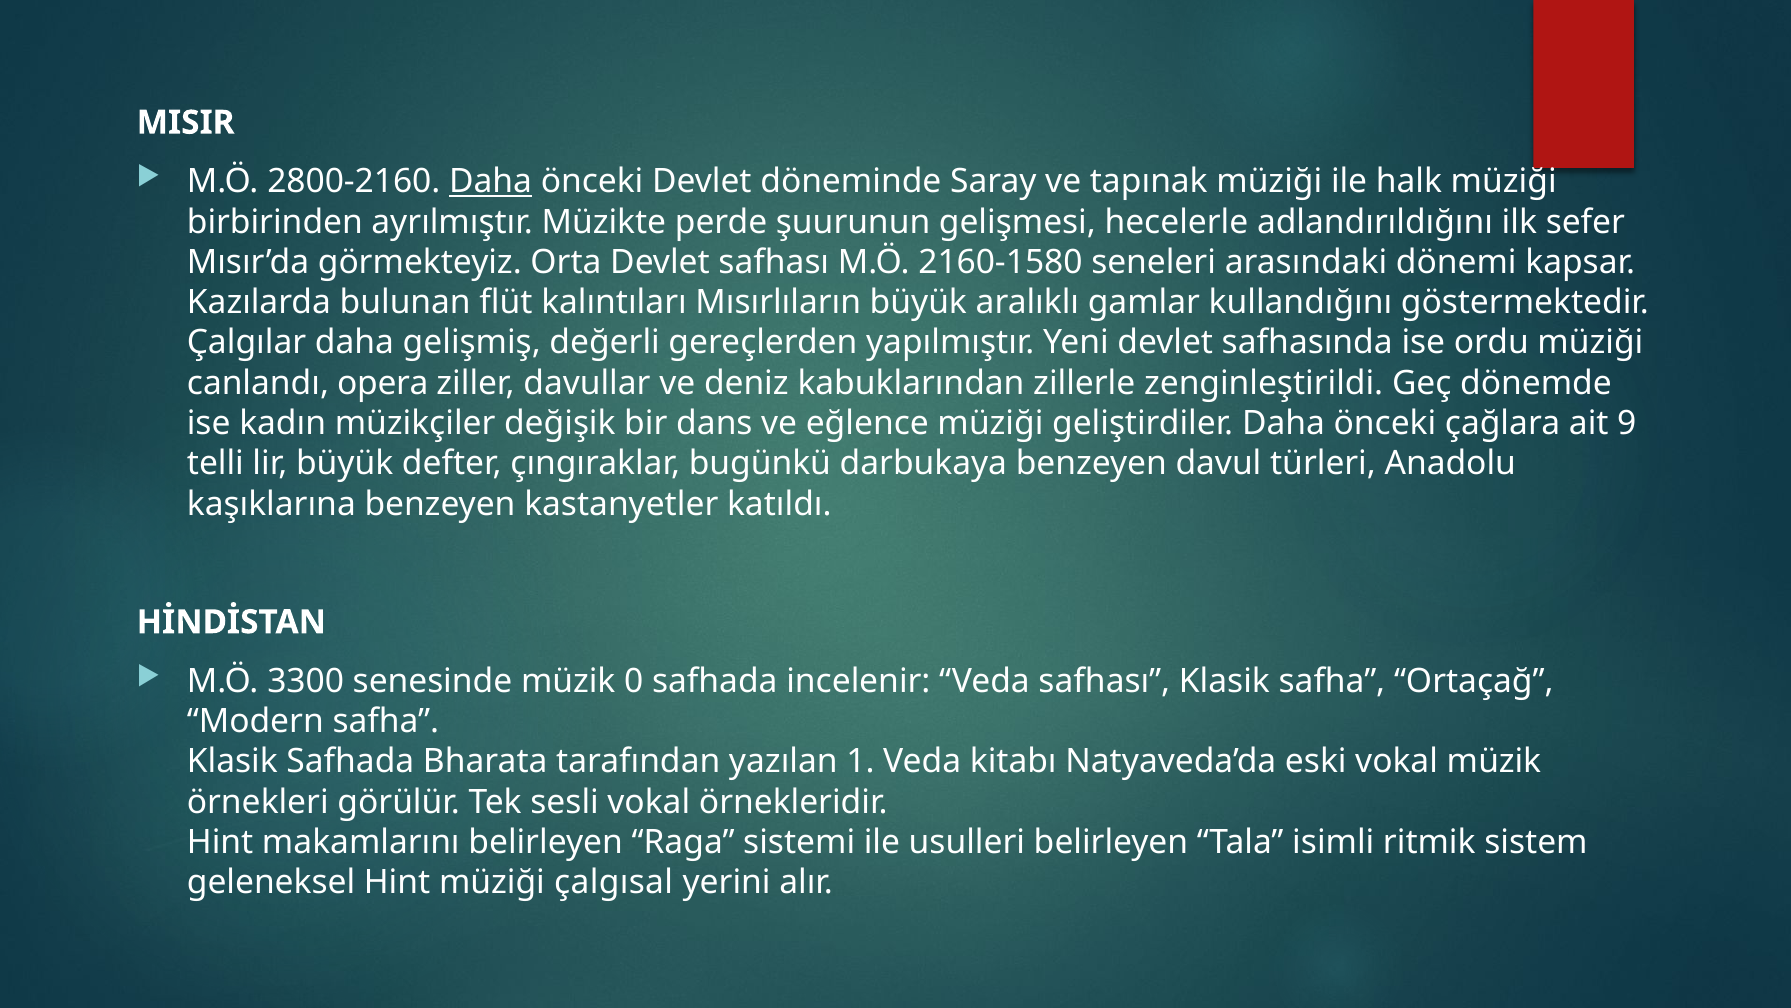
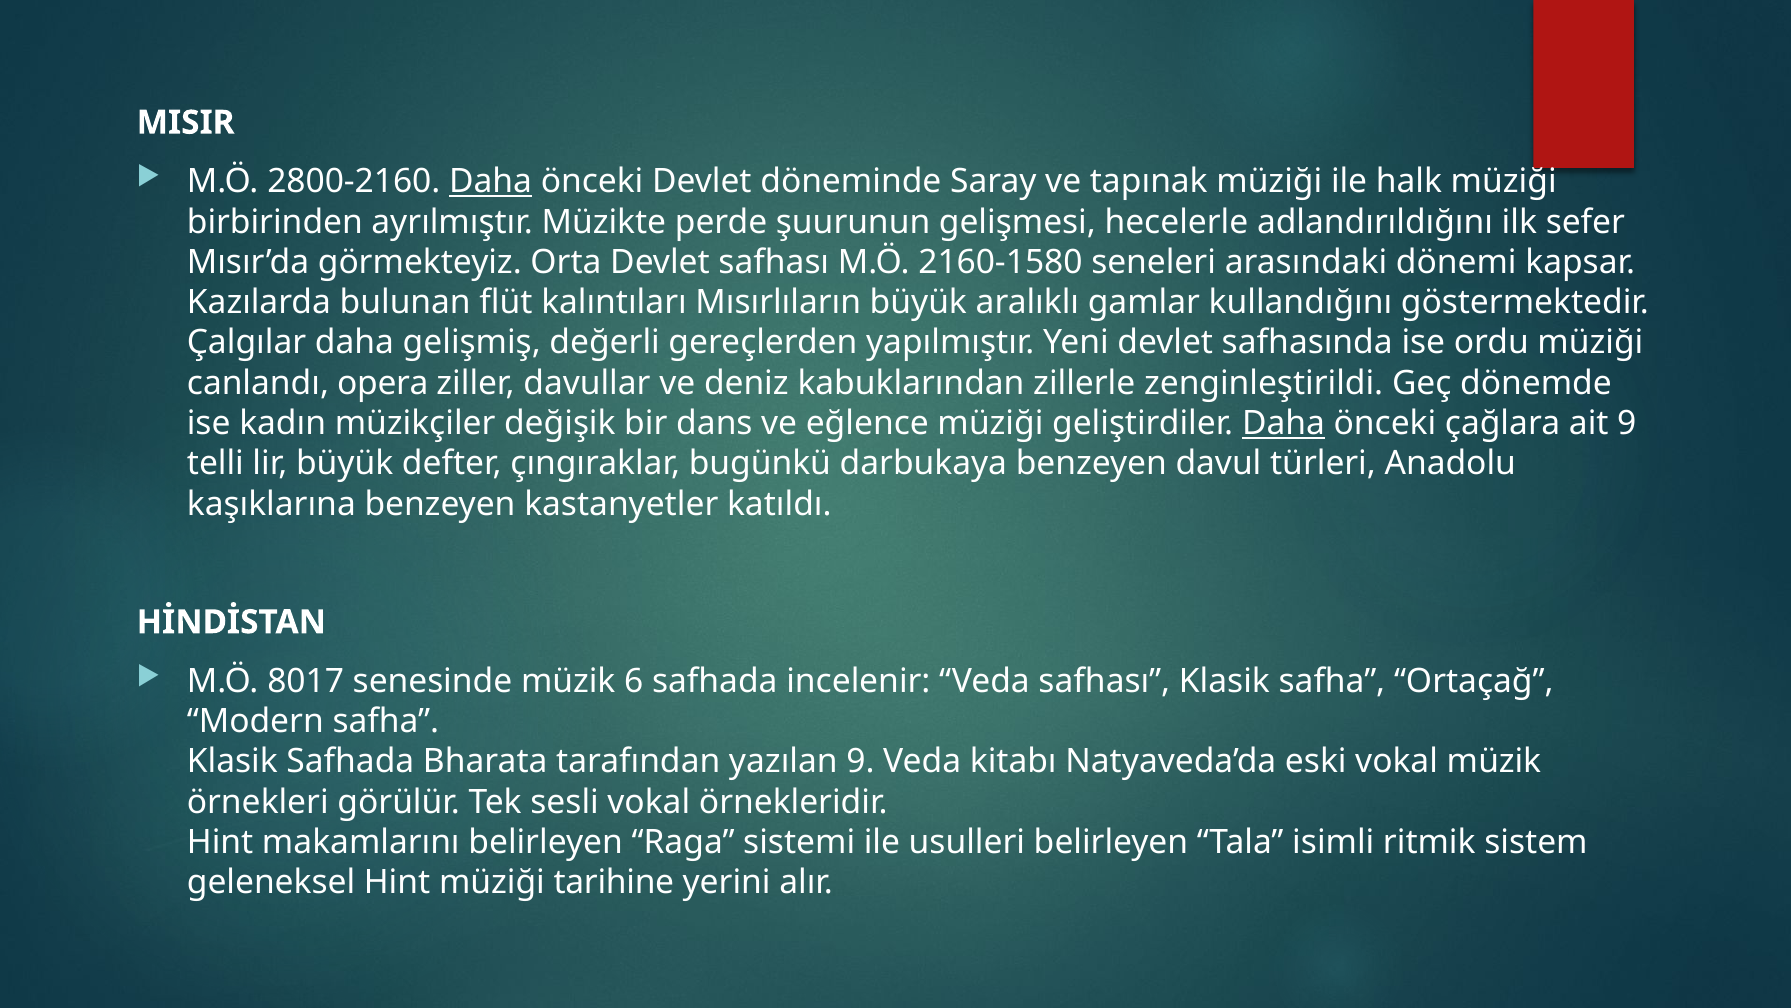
Daha underline: none -> present (1283, 423)
3300: 3300 -> 8017 (306, 681)
0: 0 -> 6 (634, 681)
yazılan 1: 1 -> 9 (860, 761)
çalgısal: çalgısal -> tarihine (614, 882)
